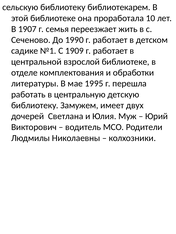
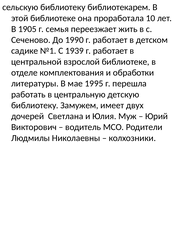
1907: 1907 -> 1905 (27, 29)
1909: 1909 -> 1939 (75, 51)
